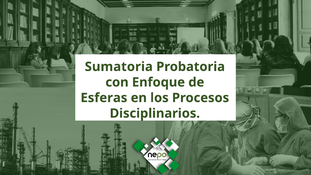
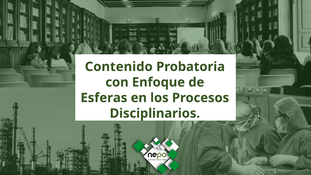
Sumatoria: Sumatoria -> Contenido (119, 67)
